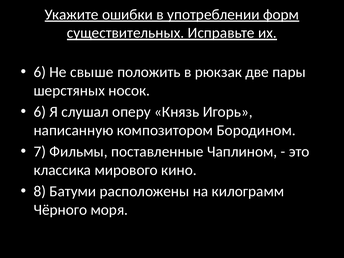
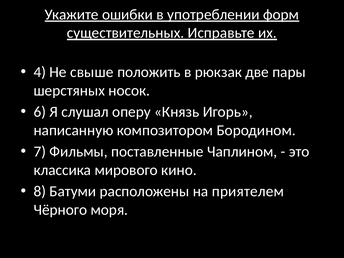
6: 6 -> 4 (40, 72)
килограмм: килограмм -> приятелем (248, 191)
